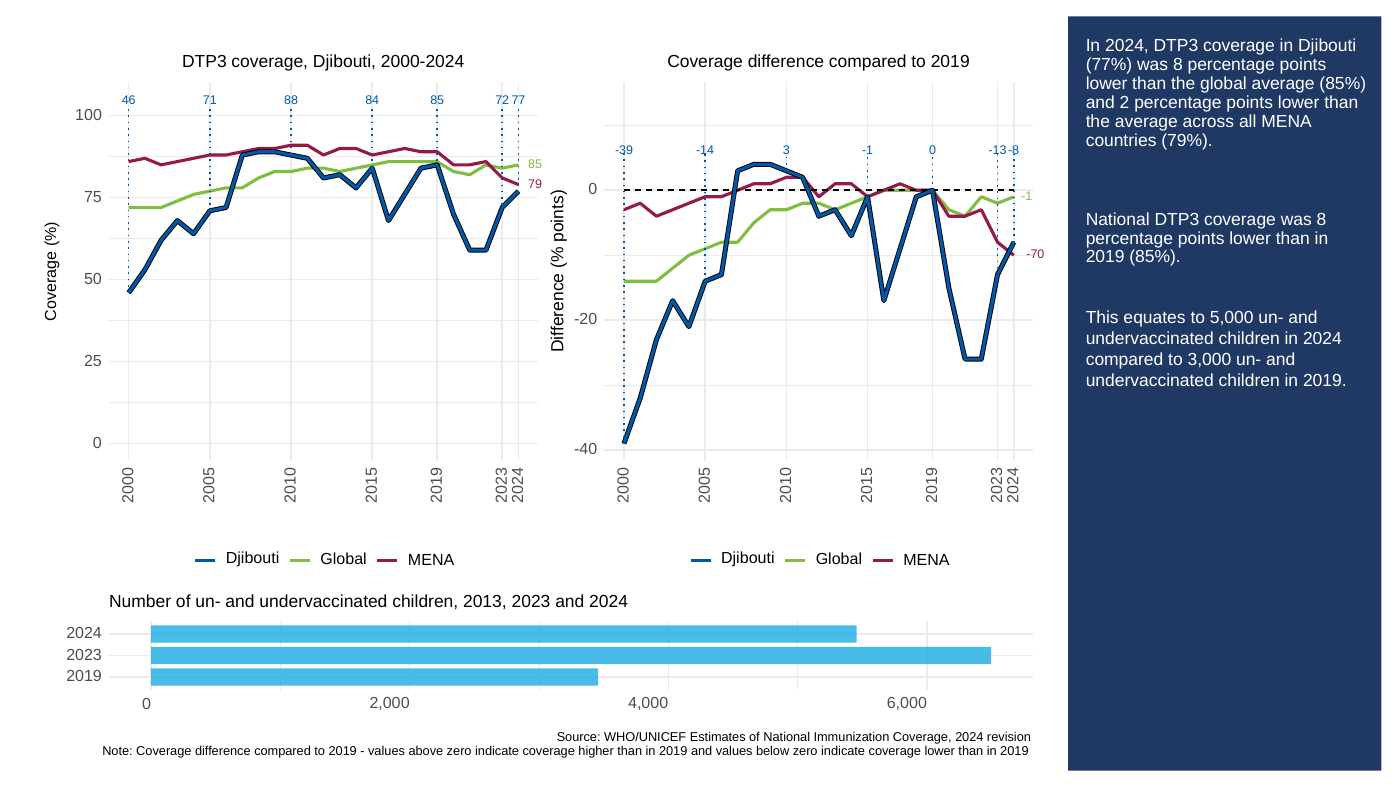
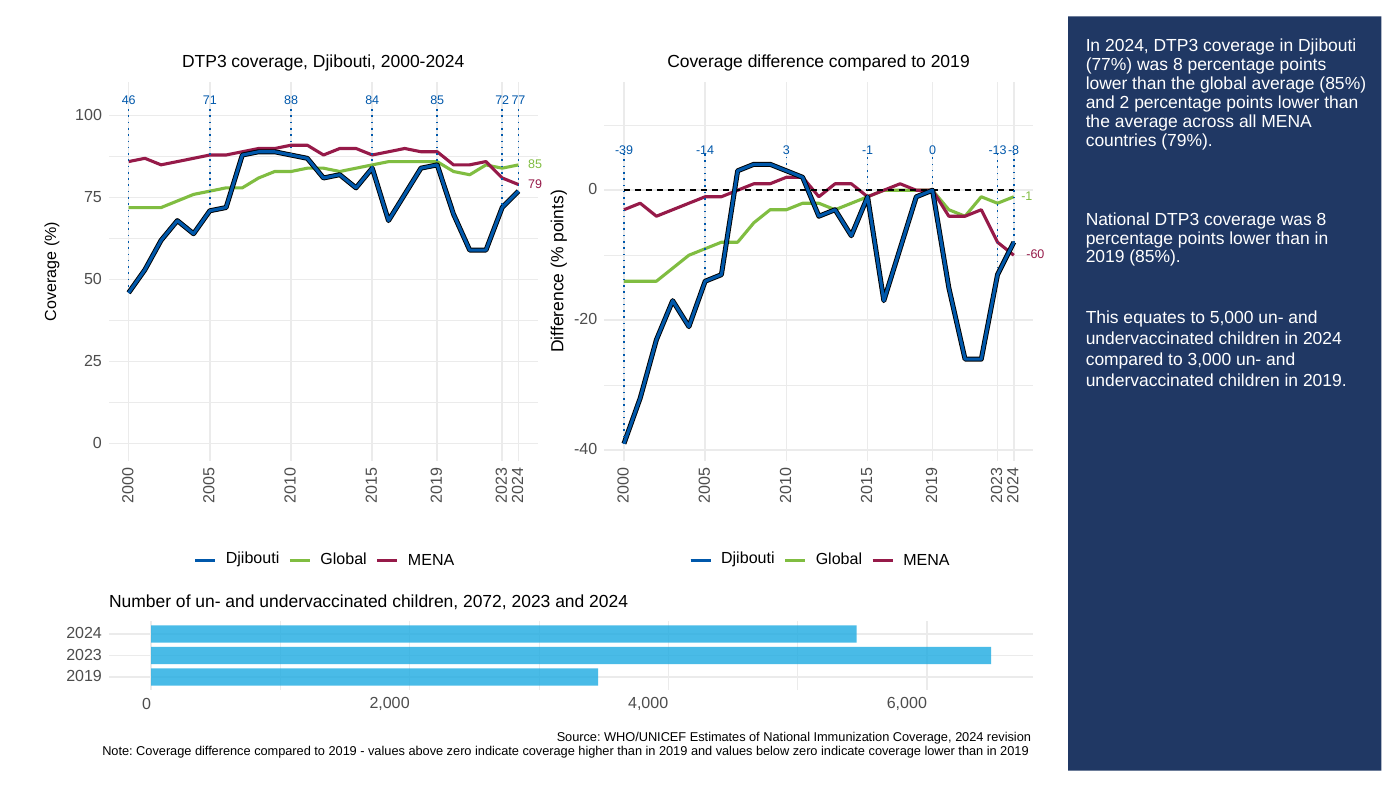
-70: -70 -> -60 (1035, 255)
2013: 2013 -> 2072 (485, 601)
